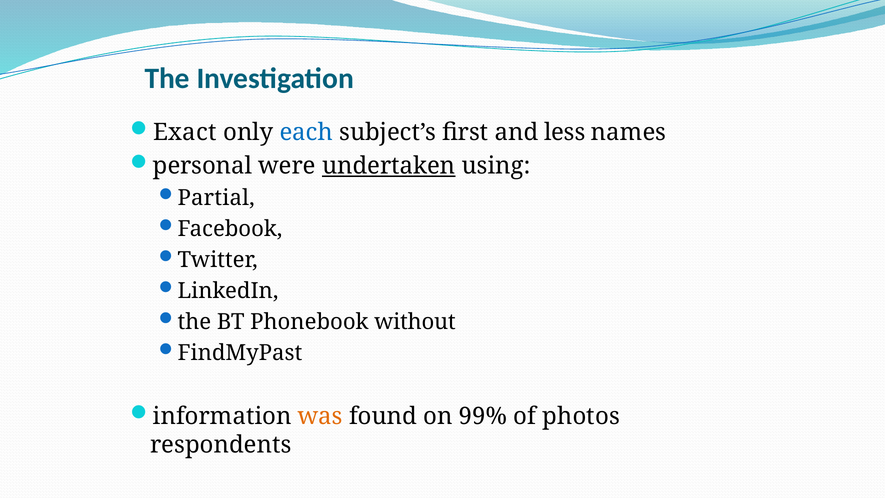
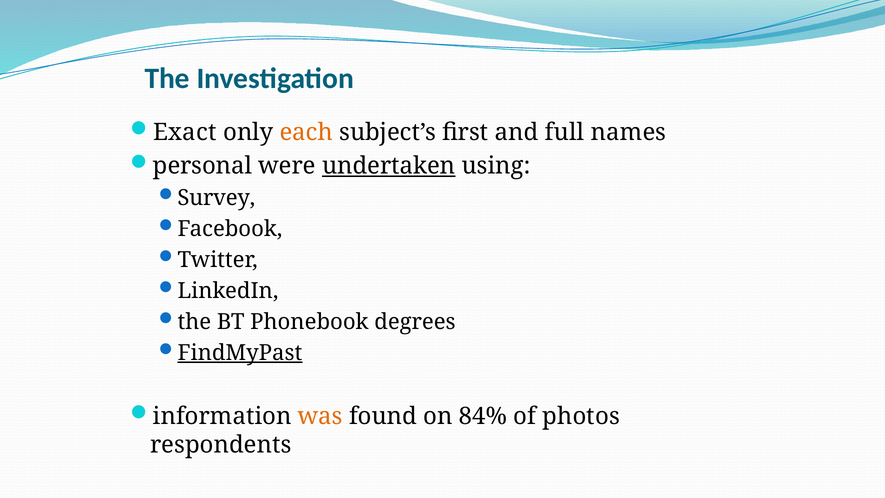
each colour: blue -> orange (306, 132)
less: less -> full (565, 132)
Partial: Partial -> Survey (216, 198)
without: without -> degrees (415, 322)
FindMyPast underline: none -> present (240, 353)
99%: 99% -> 84% (483, 416)
